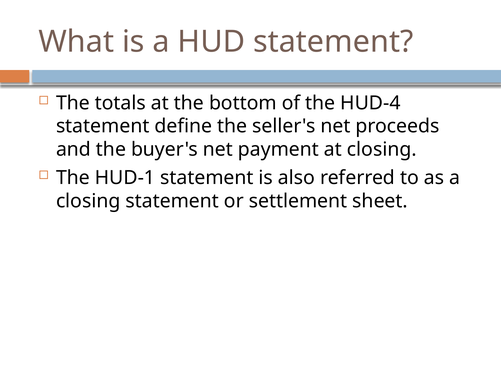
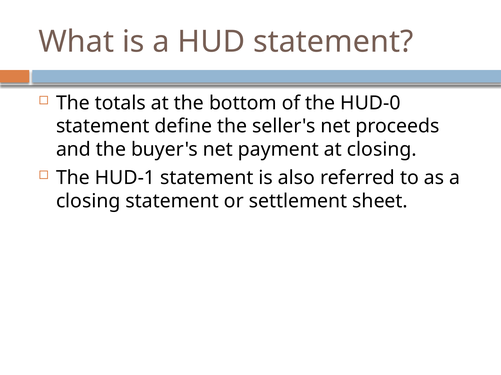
HUD‐4: HUD‐4 -> HUD‐0 (370, 103)
